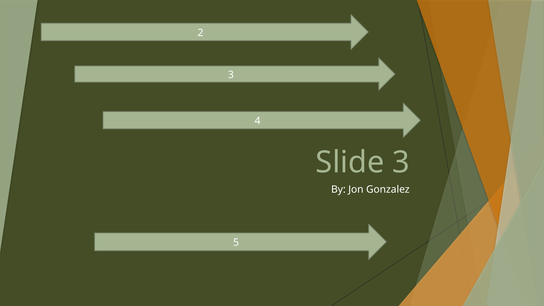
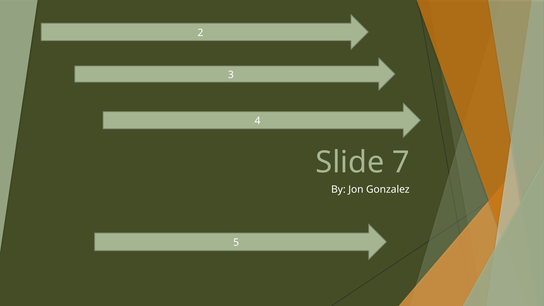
Slide 3: 3 -> 7 (401, 162)
